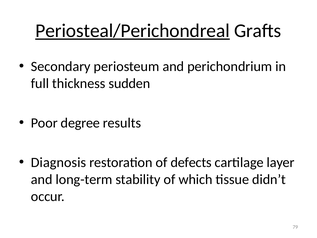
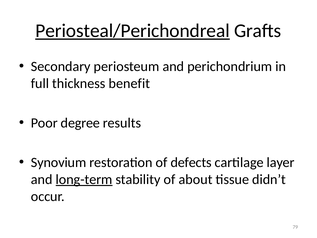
sudden: sudden -> benefit (129, 83)
Diagnosis: Diagnosis -> Synovium (59, 162)
long-term underline: none -> present (84, 179)
which: which -> about (196, 179)
